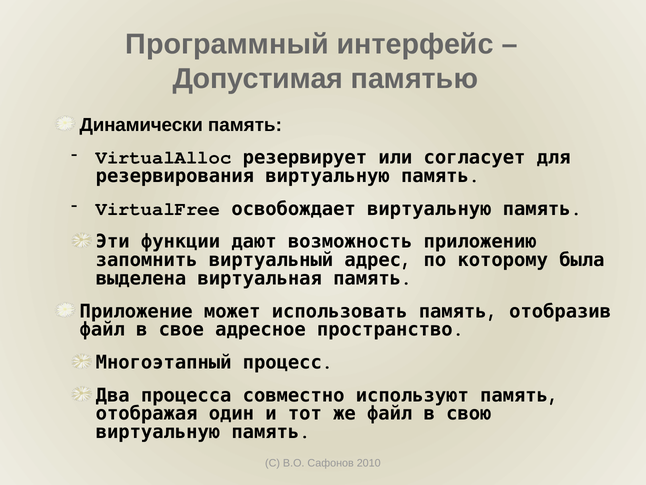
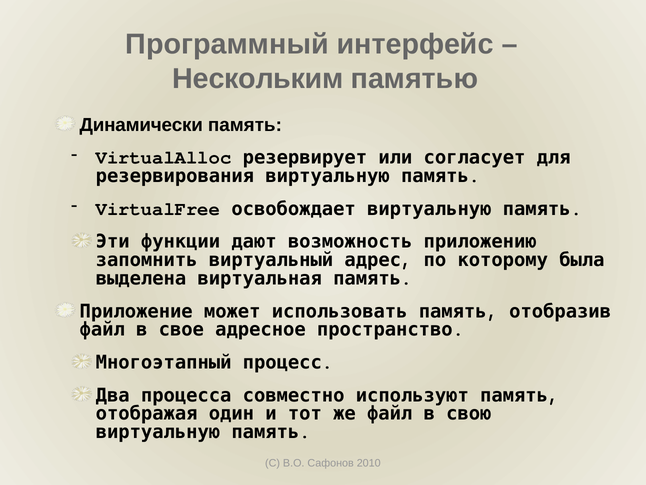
Допустимая: Допустимая -> Нескольким (258, 78)
